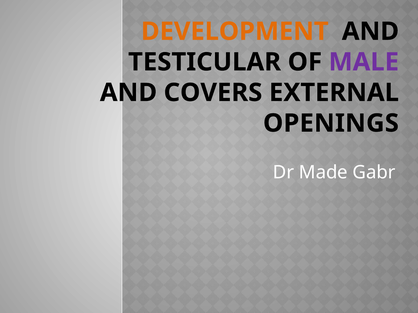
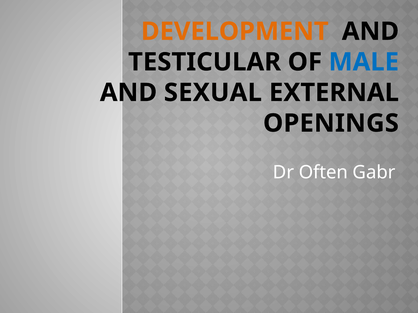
MALE colour: purple -> blue (364, 62)
COVERS: COVERS -> SEXUAL (213, 93)
Made: Made -> Often (323, 173)
